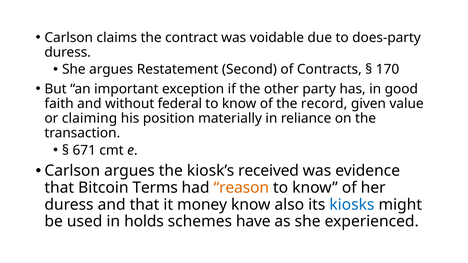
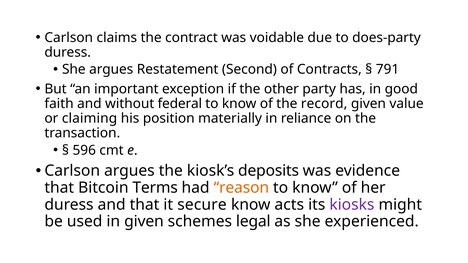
170: 170 -> 791 (388, 69)
671: 671 -> 596 (84, 150)
received: received -> deposits (269, 171)
money: money -> secure (202, 205)
also: also -> acts (289, 205)
kiosks colour: blue -> purple (352, 205)
in holds: holds -> given (144, 222)
have: have -> legal (253, 222)
